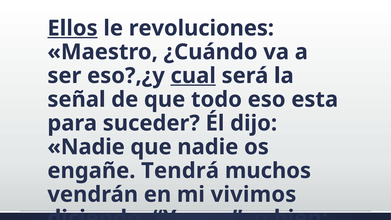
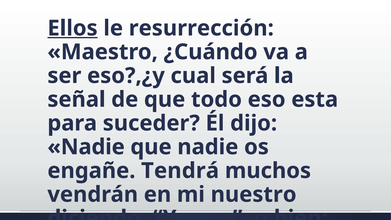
revoluciones: revoluciones -> resurrección (201, 28)
cual underline: present -> none (193, 76)
vivimos: vivimos -> nuestro (254, 194)
